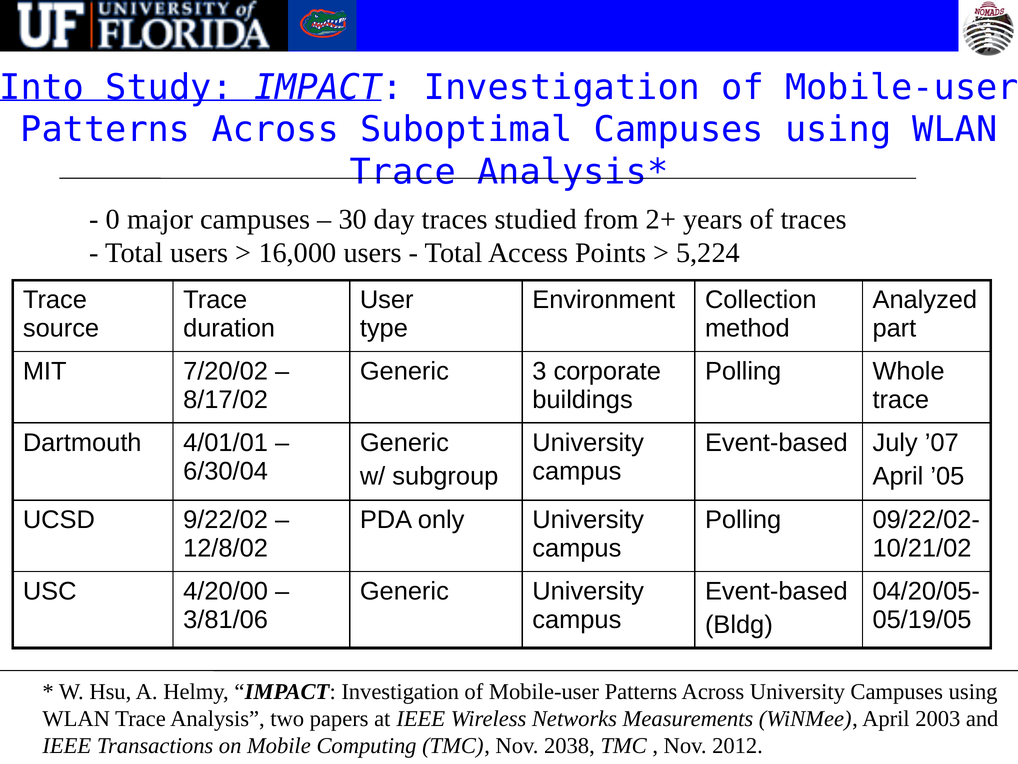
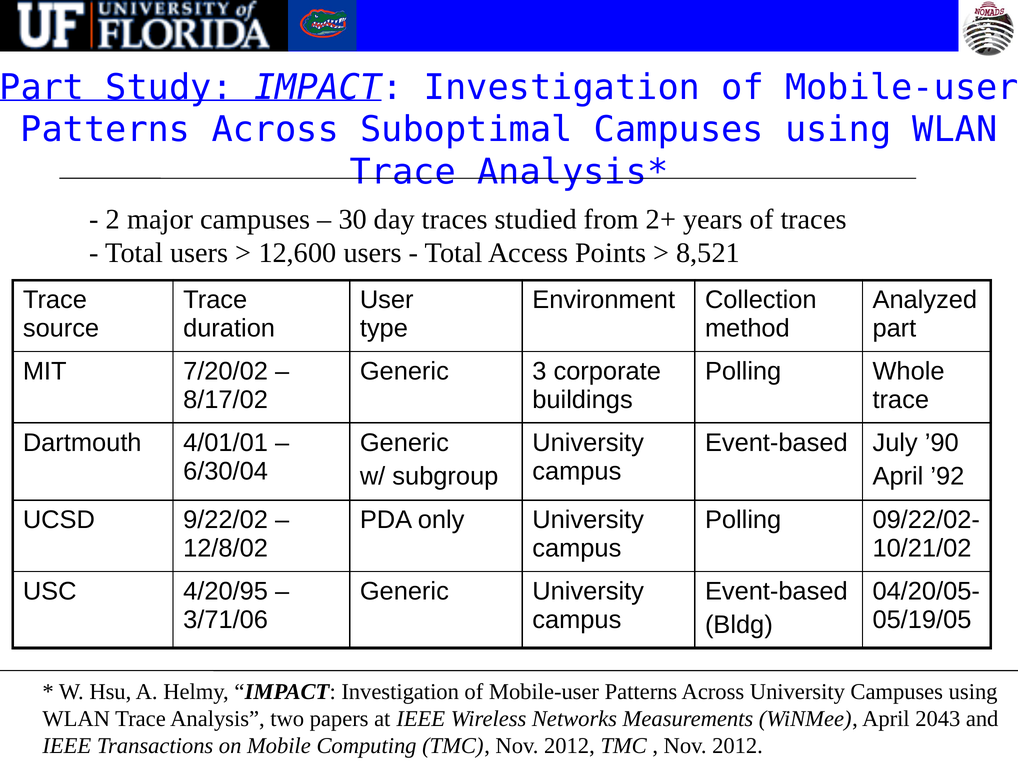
Into: Into -> Part (42, 87)
0: 0 -> 2 (113, 219)
16,000: 16,000 -> 12,600 (297, 253)
5,224: 5,224 -> 8,521 (708, 253)
’07: ’07 -> ’90 (942, 442)
’05: ’05 -> ’92 (947, 476)
4/20/00: 4/20/00 -> 4/20/95 (226, 591)
3/81/06: 3/81/06 -> 3/71/06 (226, 620)
2003: 2003 -> 2043 (938, 718)
TMC Nov 2038: 2038 -> 2012 (569, 746)
